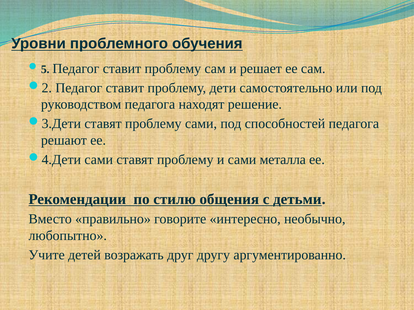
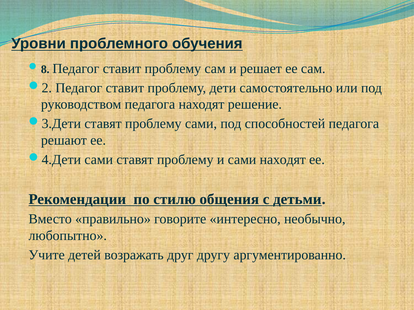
5: 5 -> 8 (45, 69)
сами металла: металла -> находят (283, 160)
